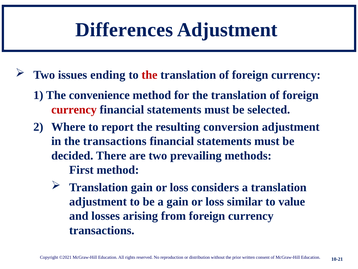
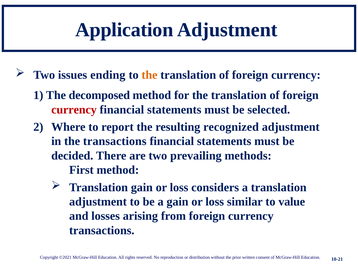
Differences: Differences -> Application (124, 30)
the colour: red -> orange (149, 75)
convenience: convenience -> decomposed (99, 95)
conversion: conversion -> recognized (231, 127)
